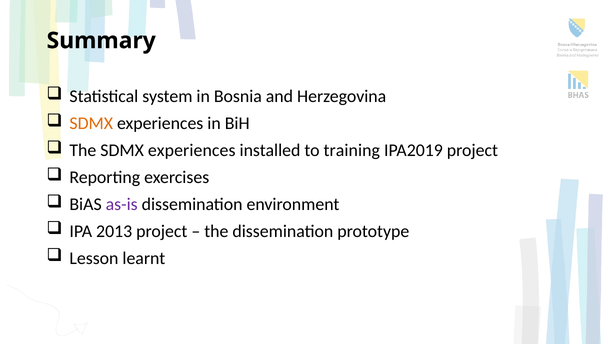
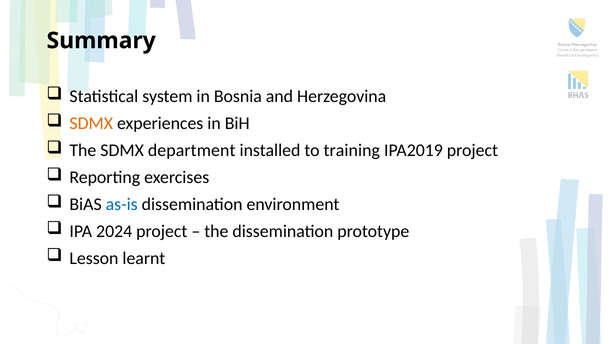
The SDMX experiences: experiences -> department (192, 150)
as-is colour: purple -> blue (122, 204)
2013: 2013 -> 2024 (114, 231)
